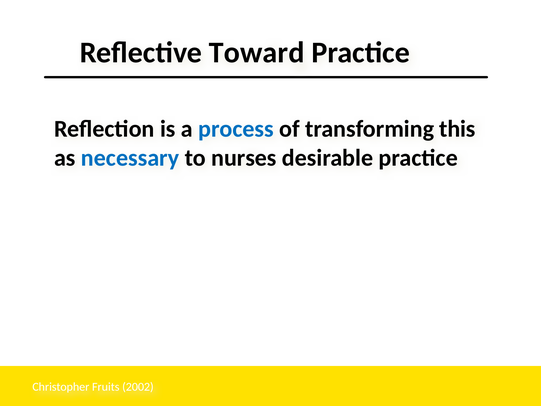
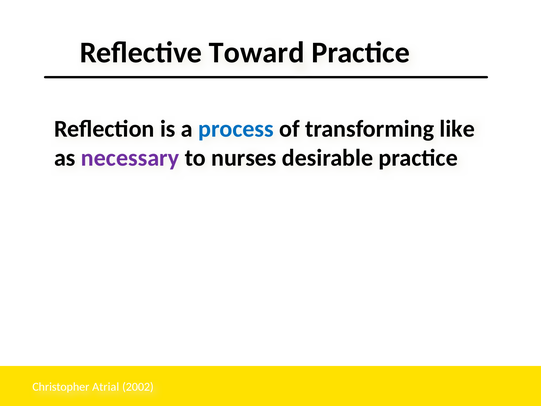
this: this -> like (457, 129)
necessary colour: blue -> purple (130, 158)
Fruits: Fruits -> Atrial (106, 387)
